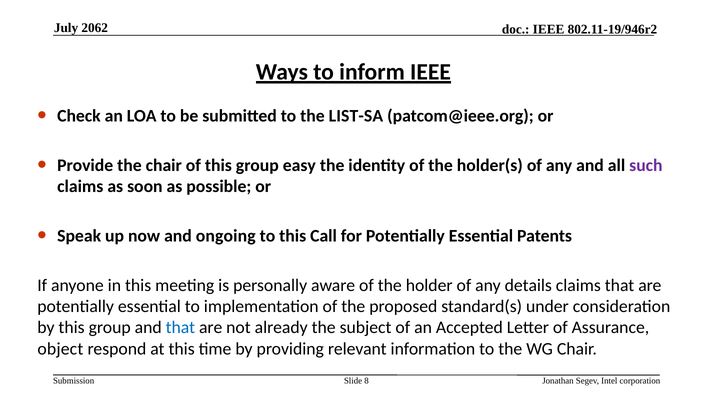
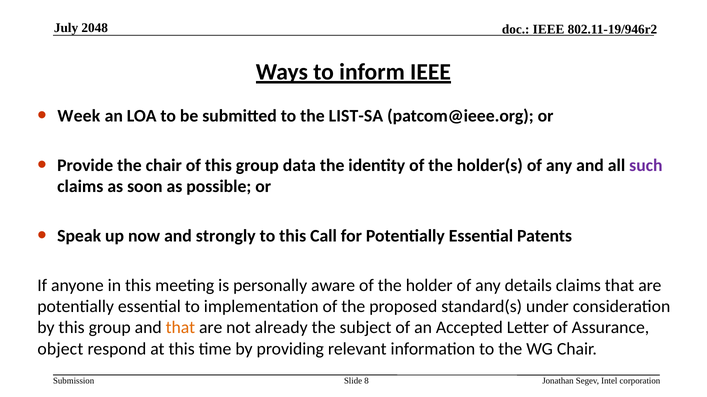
2062: 2062 -> 2048 (95, 28)
Check: Check -> Week (79, 116)
easy: easy -> data (299, 166)
ongoing: ongoing -> strongly (226, 236)
that colour: blue -> orange (180, 328)
